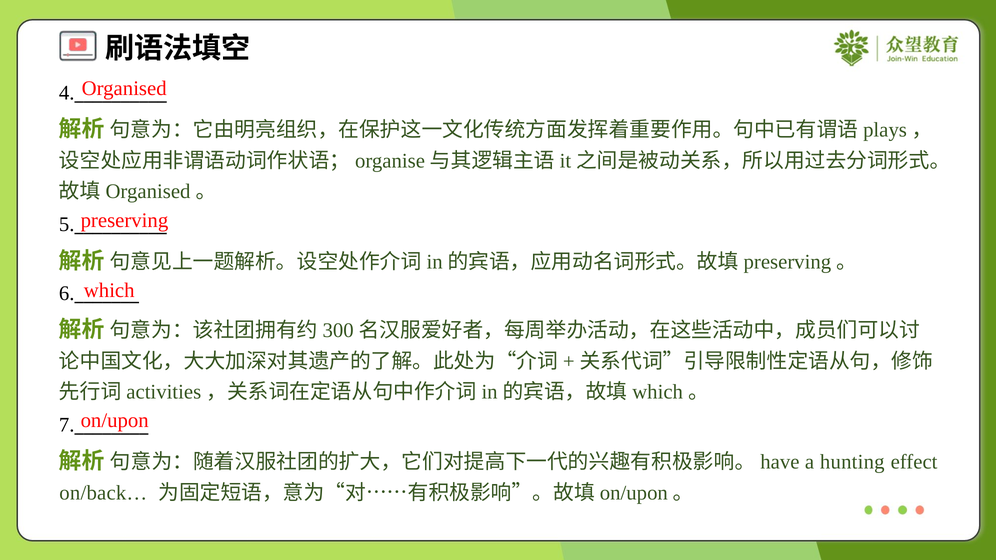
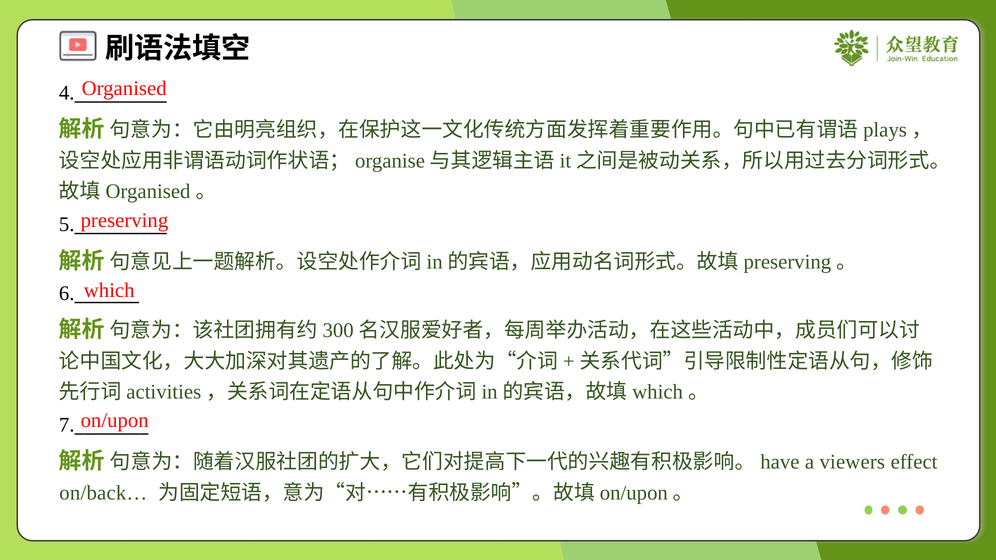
hunting: hunting -> viewers (852, 462)
